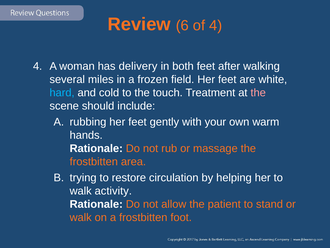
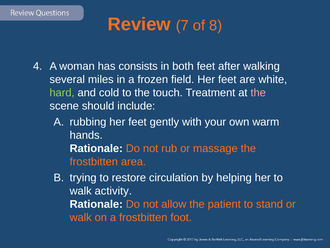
6: 6 -> 7 (182, 26)
of 4: 4 -> 8 (216, 26)
delivery: delivery -> consists (138, 66)
hard colour: light blue -> light green (62, 93)
